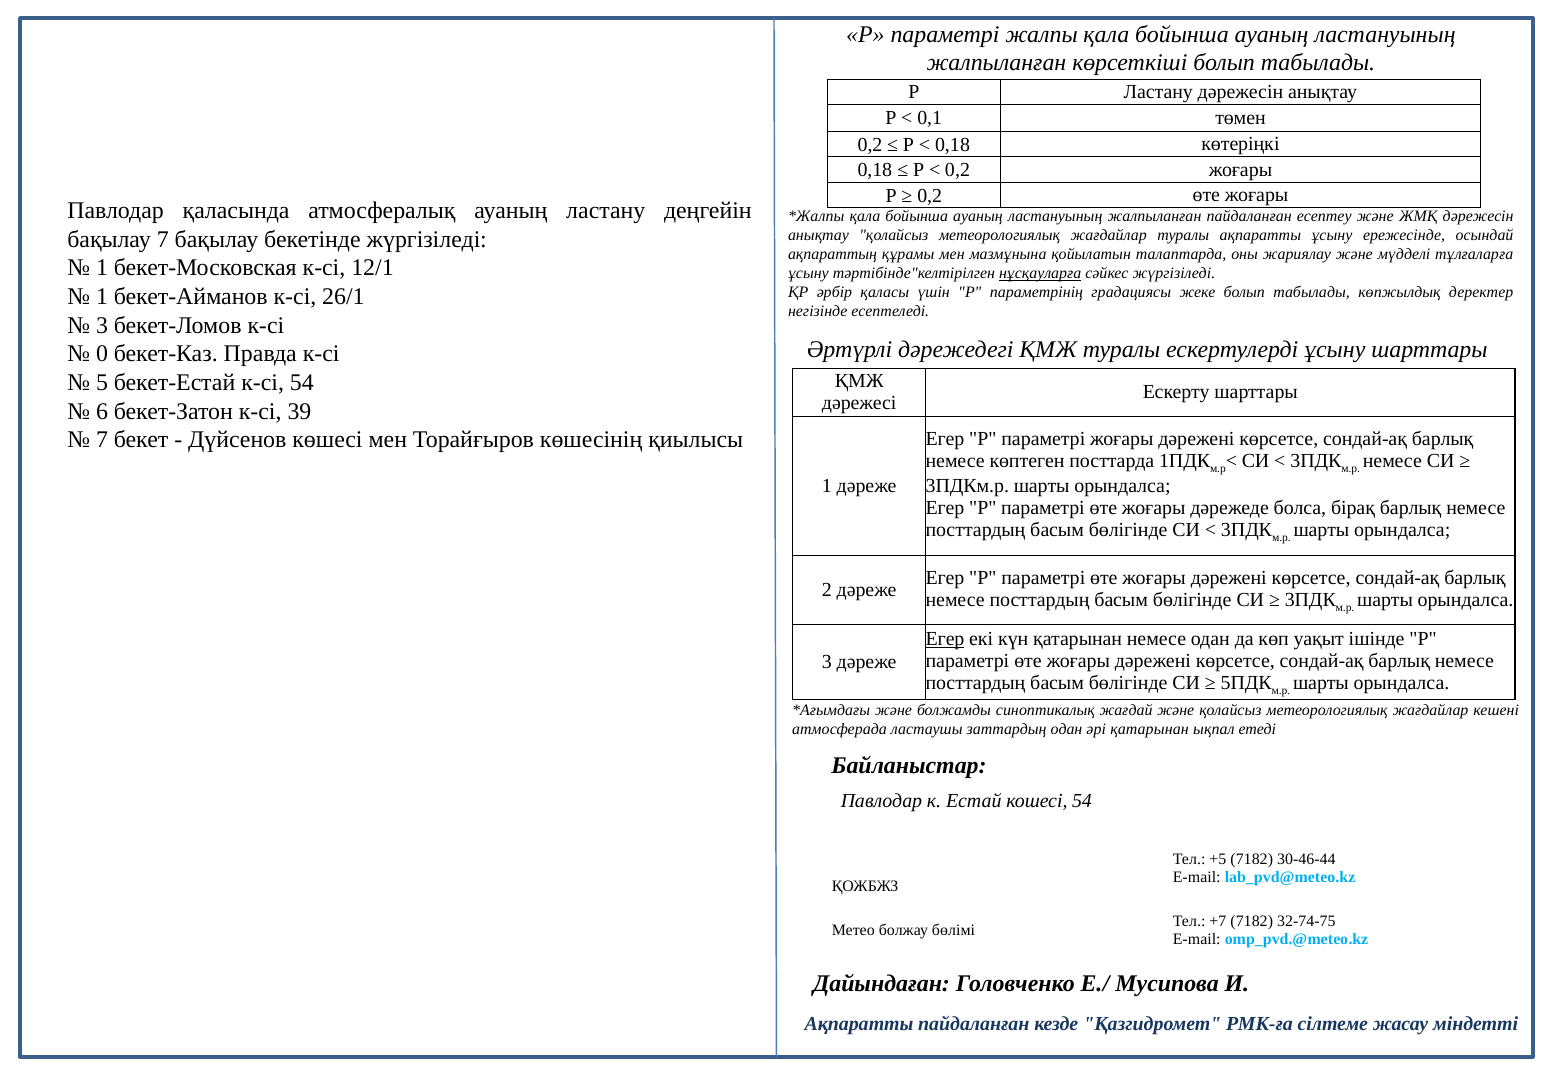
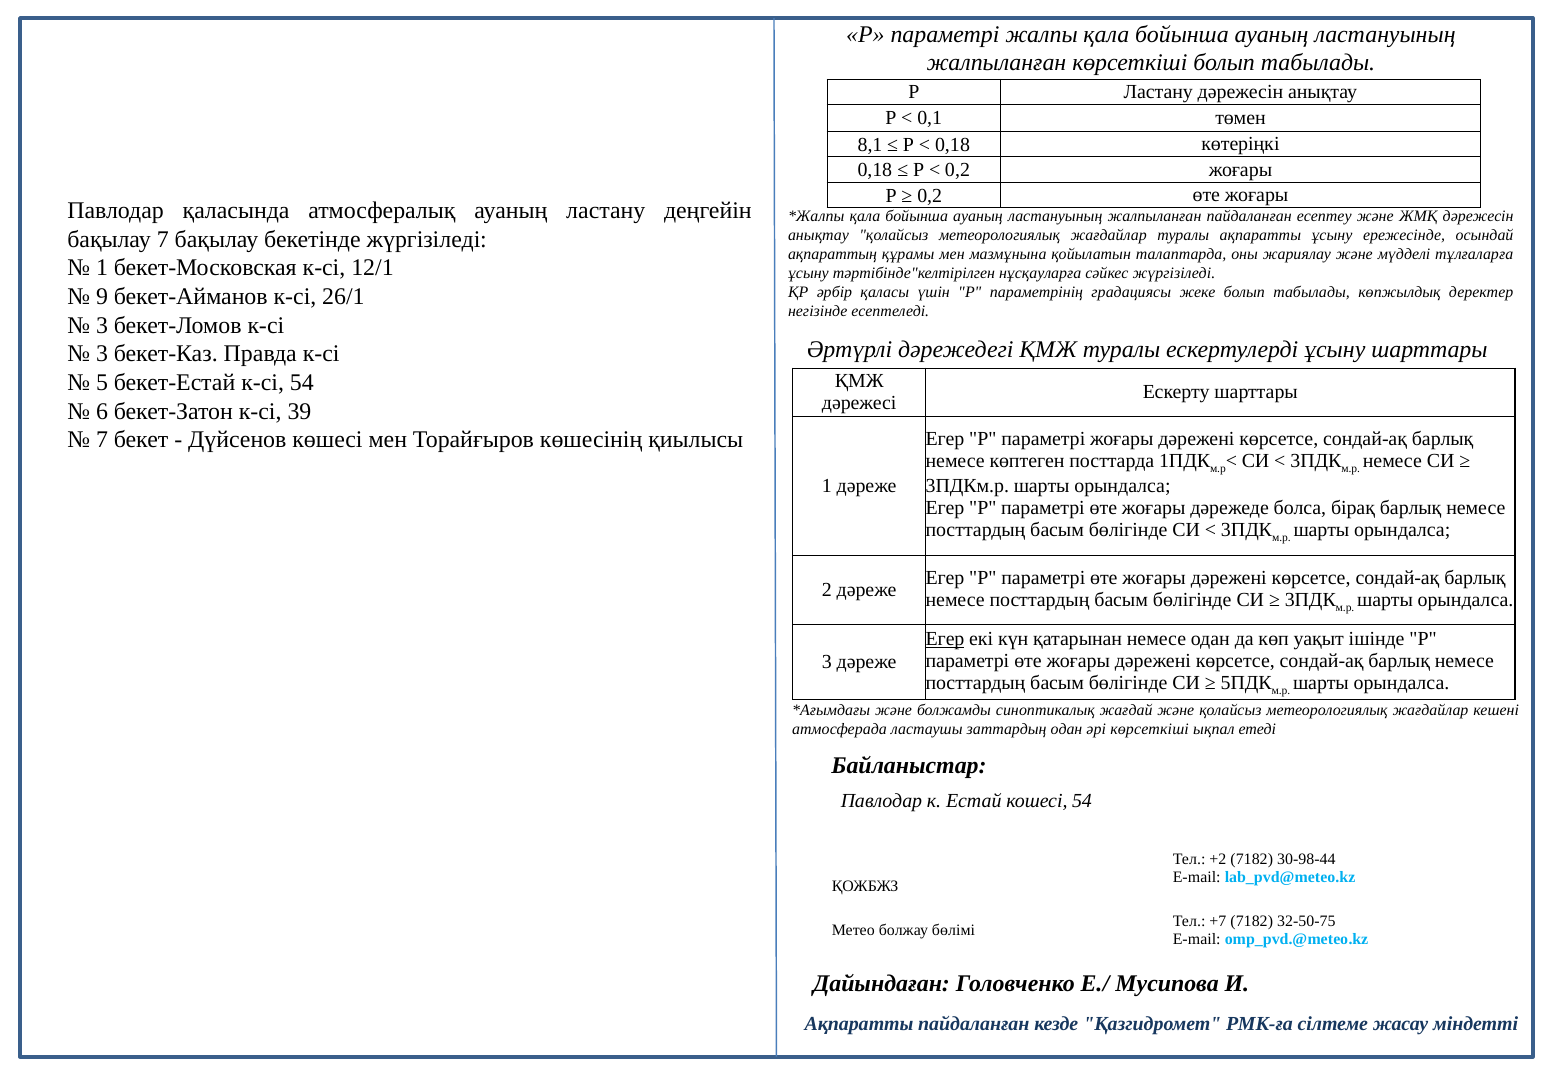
0,2: 0,2 -> 8,1 (870, 145)
нұсқауларға underline: present -> none (1040, 273)
1: 1 -> 9 (102, 297)
0: 0 -> 3 (102, 354)
әрі қатарынан: қатарынан -> көрсеткіші (1150, 729)
+5: +5 -> +2 (1218, 859)
30-46-44: 30-46-44 -> 30-98-44 (1306, 859)
32-74-75: 32-74-75 -> 32-50-75 (1306, 922)
